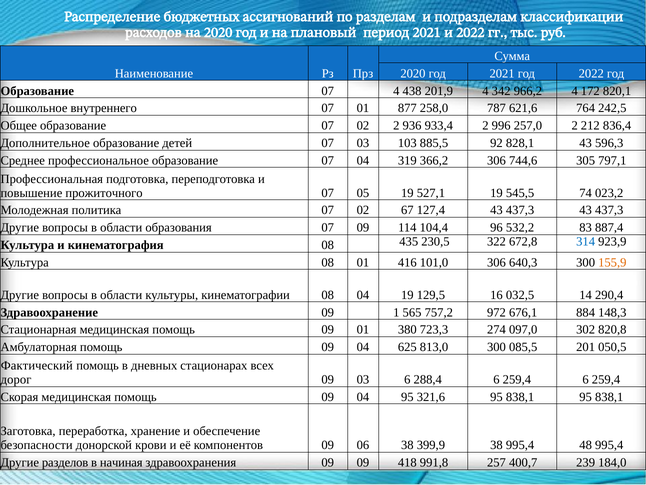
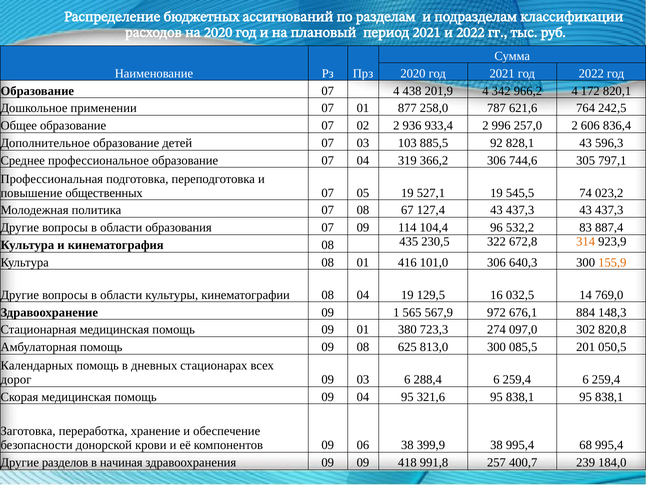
внутреннего: внутреннего -> применении (104, 108)
212: 212 -> 606 (590, 126)
прожиточного: прожиточного -> общественных (104, 193)
политика 07 02: 02 -> 08 (363, 210)
314 colour: blue -> orange (586, 241)
290,4: 290,4 -> 769,0 (609, 295)
757,2: 757,2 -> 567,9 (439, 312)
Амбулаторная помощь 09 04: 04 -> 08 (363, 347)
Фактический: Фактический -> Календарных (37, 365)
48: 48 -> 68 (586, 445)
